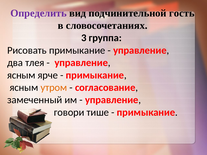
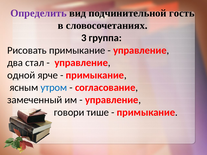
тлея: тлея -> стал (35, 63)
ясным: ясным -> одной (21, 75)
утром colour: orange -> blue (54, 88)
